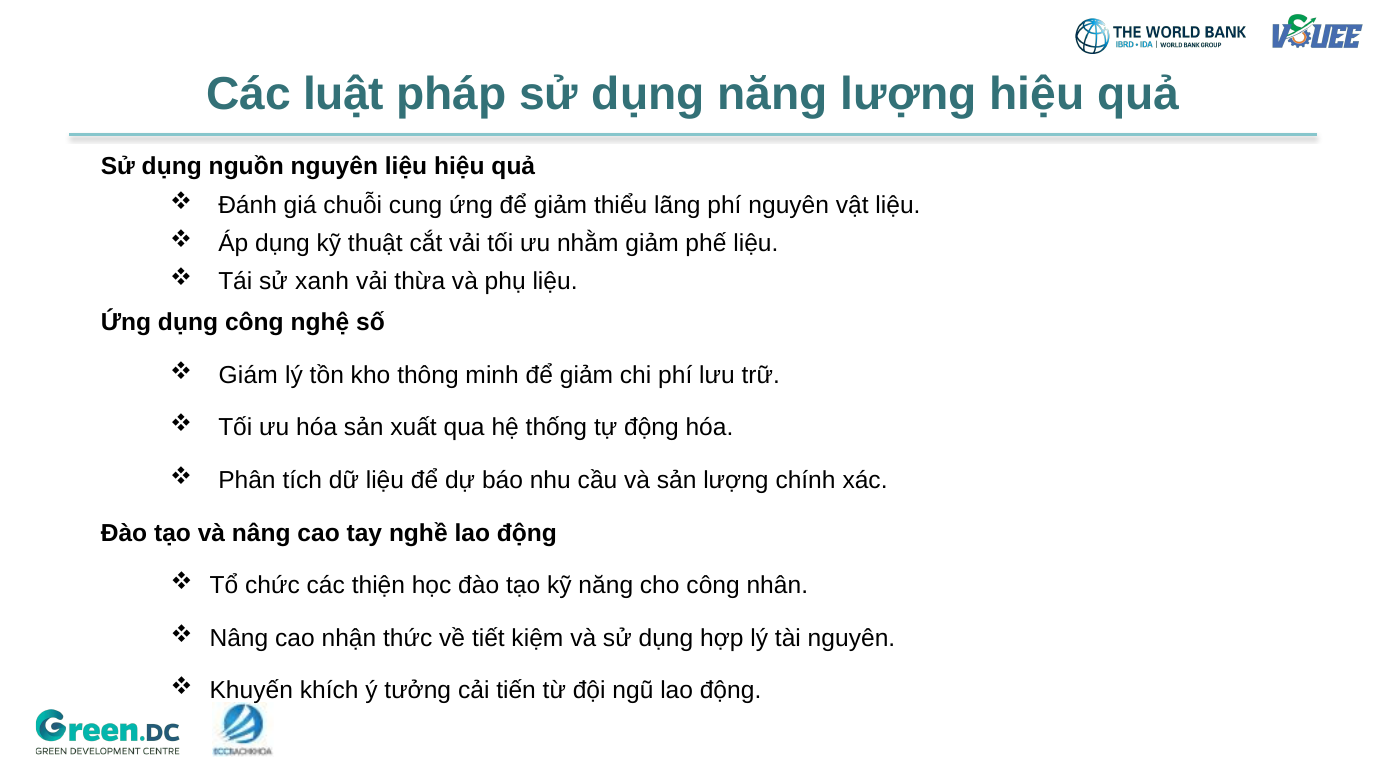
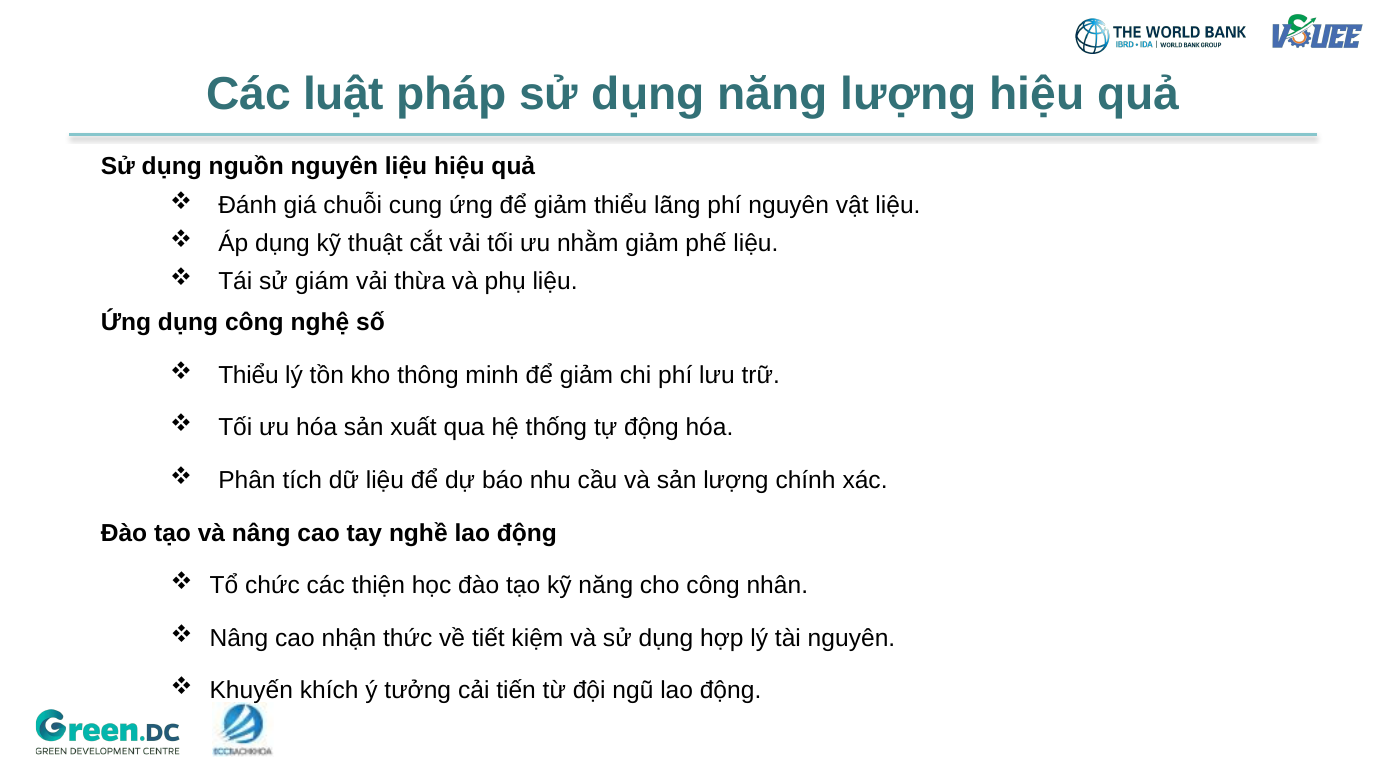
xanh: xanh -> giám (322, 281)
Giám: Giám -> Thiểu (248, 375)
